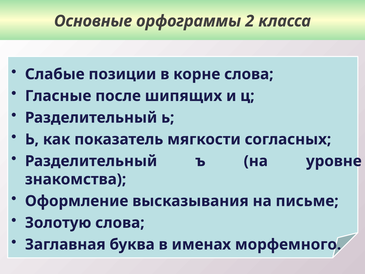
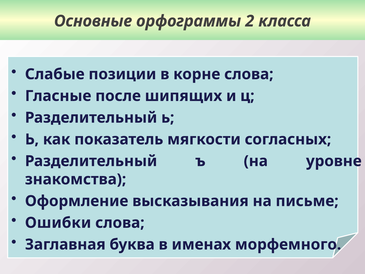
Золотую: Золотую -> Ошибки (58, 223)
